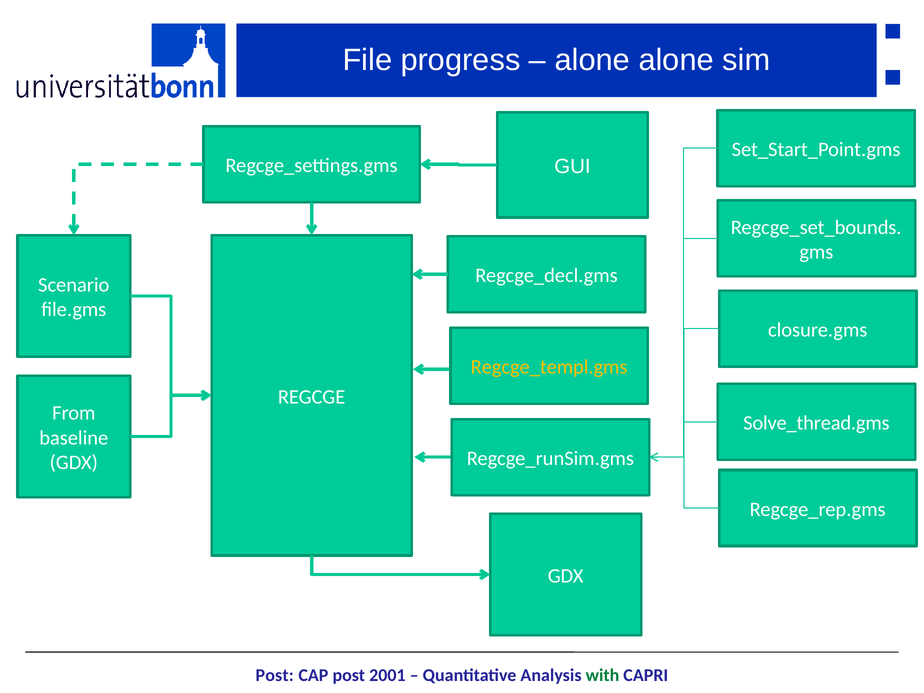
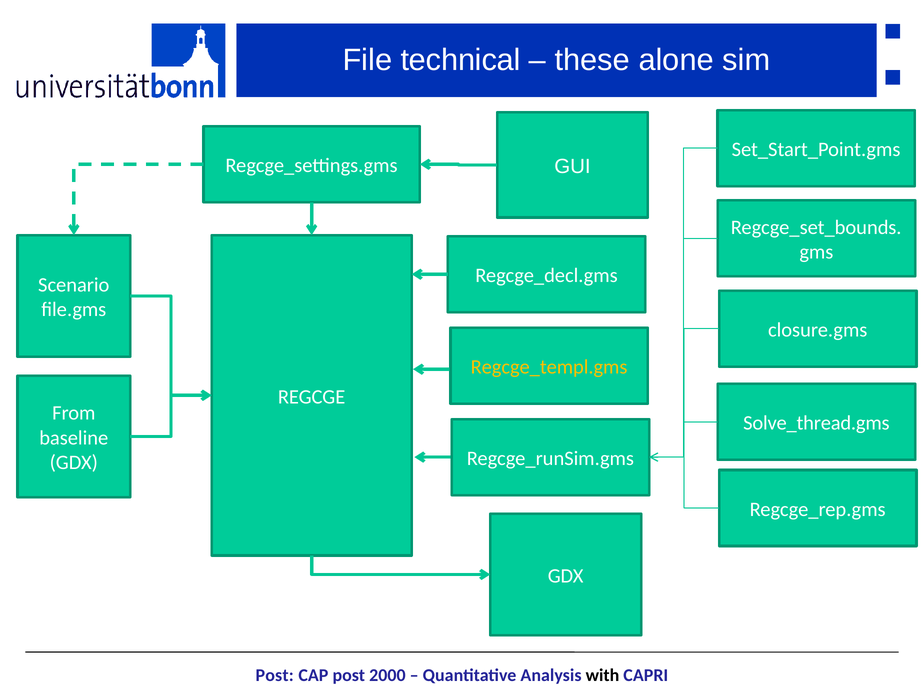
progress: progress -> technical (461, 60)
alone: alone -> these (592, 60)
2001: 2001 -> 2000 (387, 675)
with colour: green -> black (602, 675)
